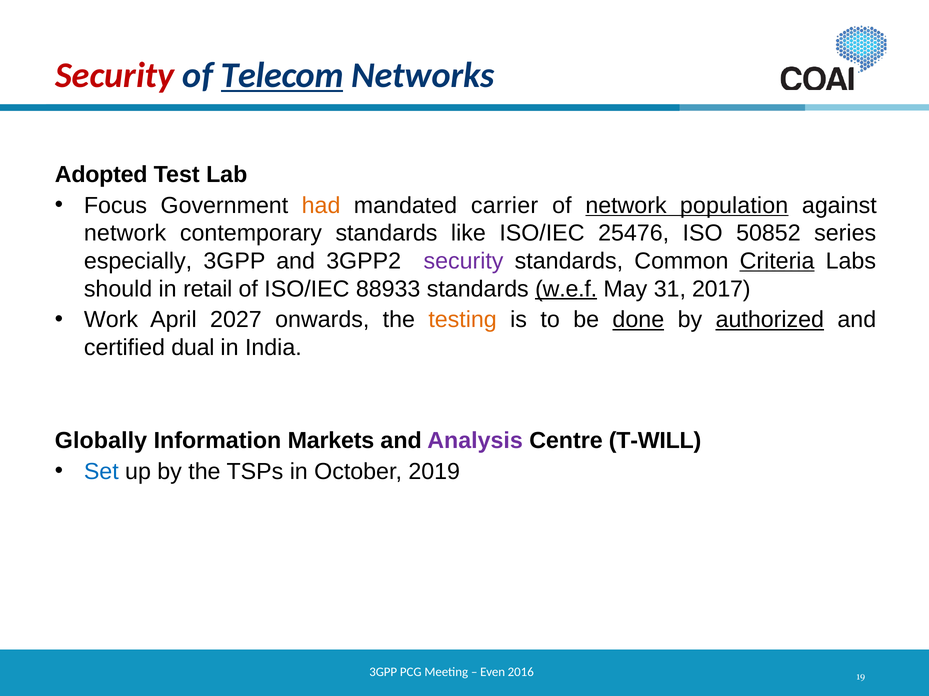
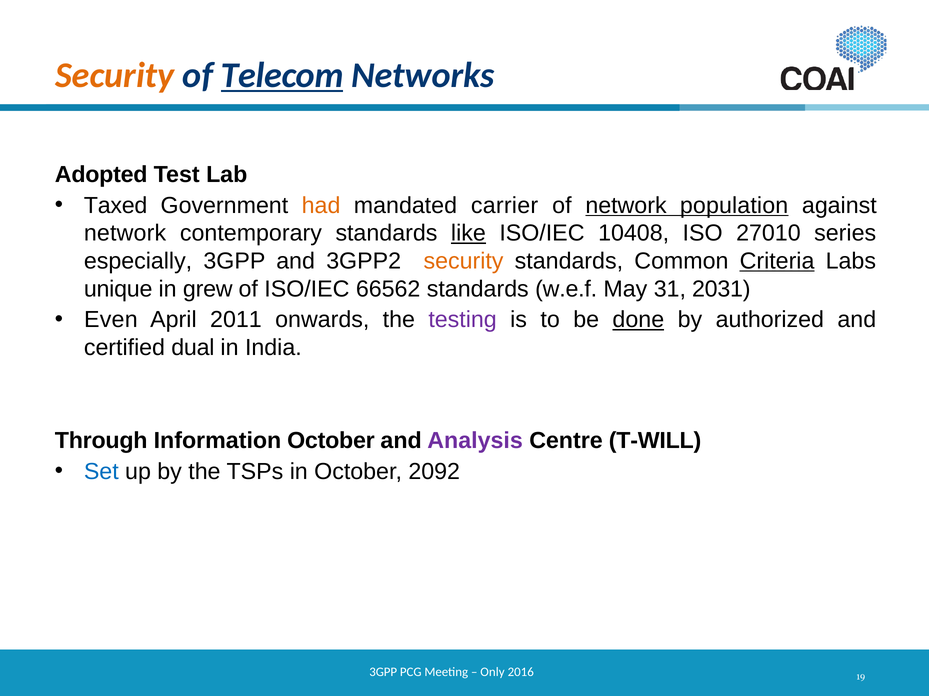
Security colour: red -> orange (115, 75)
Focus: Focus -> Taxed (116, 206)
like underline: none -> present (468, 233)
25476: 25476 -> 10408 (634, 233)
50852: 50852 -> 27010 (768, 233)
security colour: purple -> orange (464, 261)
should: should -> unique (118, 289)
retail: retail -> grew (208, 289)
88933: 88933 -> 66562 (388, 289)
w.e.f underline: present -> none (566, 289)
2017: 2017 -> 2031 (721, 289)
Work: Work -> Even (111, 320)
2027: 2027 -> 2011 (236, 320)
testing colour: orange -> purple (463, 320)
authorized underline: present -> none (770, 320)
Globally: Globally -> Through (101, 441)
Information Markets: Markets -> October (331, 441)
2019: 2019 -> 2092 (434, 472)
Even: Even -> Only (492, 673)
